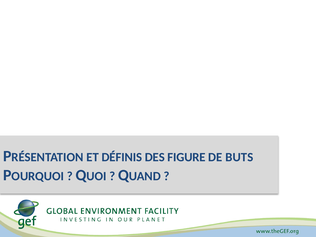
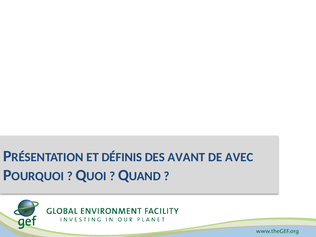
FIGURE: FIGURE -> AVANT (186, 157)
BUTS: BUTS -> AVEC (239, 157)
